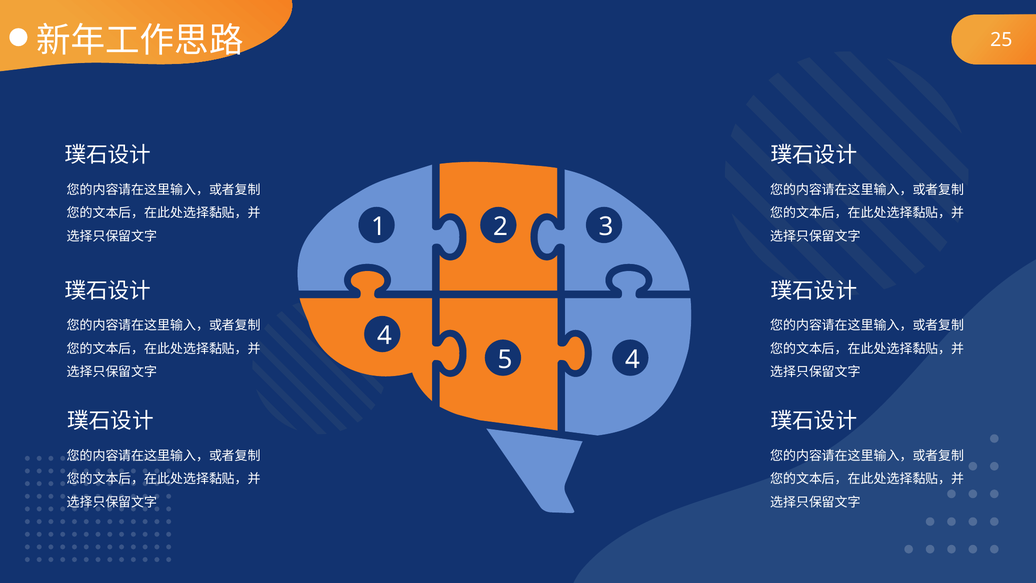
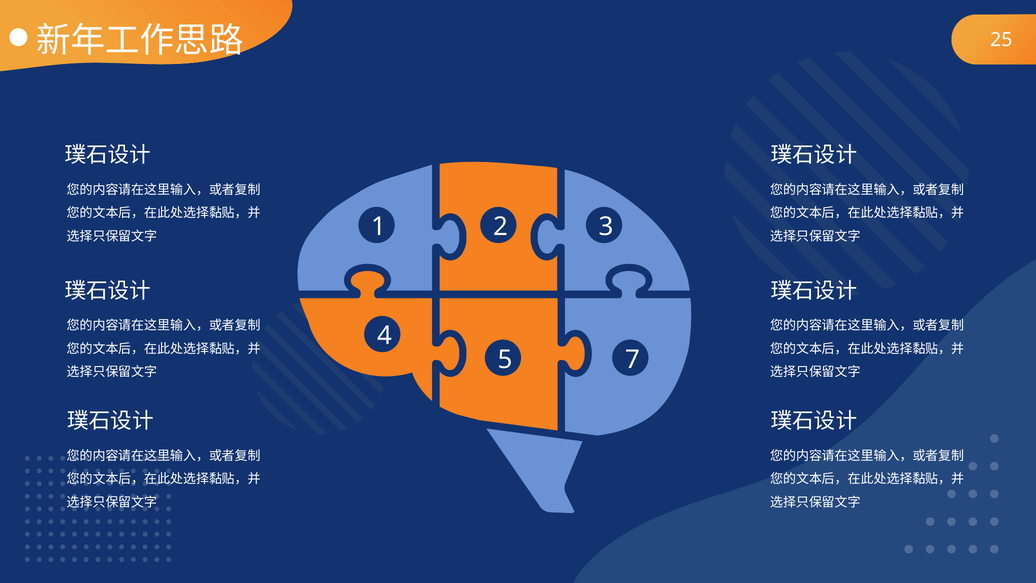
5 4: 4 -> 7 (632, 359)
